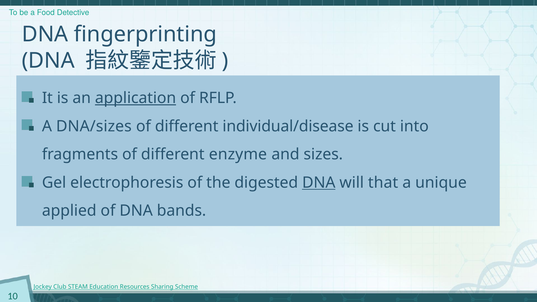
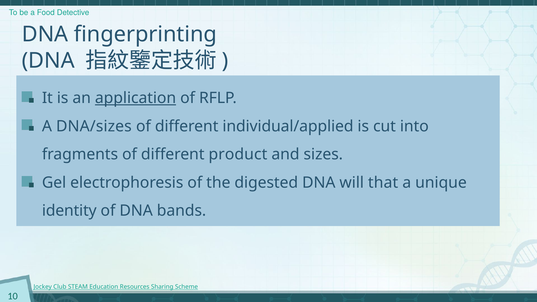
individual/disease: individual/disease -> individual/applied (288, 126)
enzyme: enzyme -> product (238, 154)
DNA underline: present -> none (319, 183)
applied: applied -> identity (69, 211)
